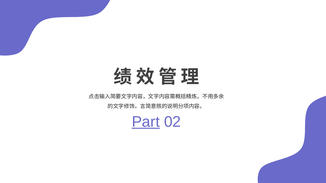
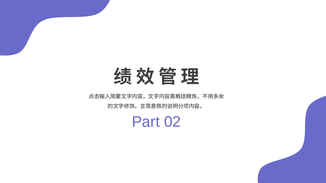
Part underline: present -> none (146, 122)
